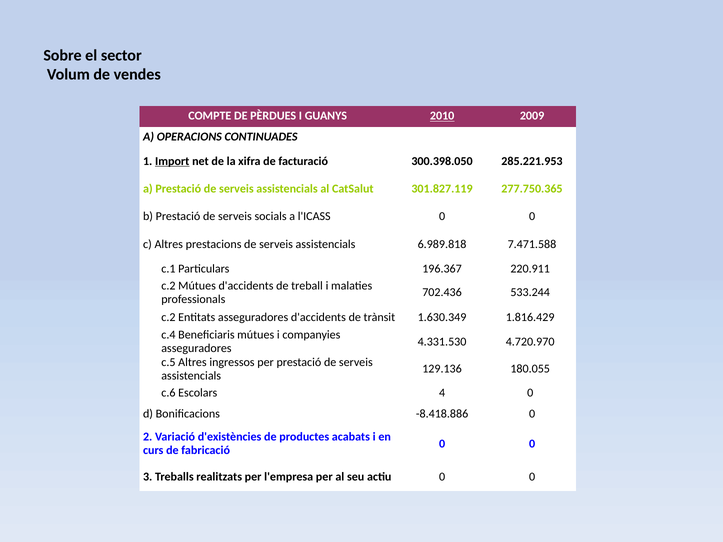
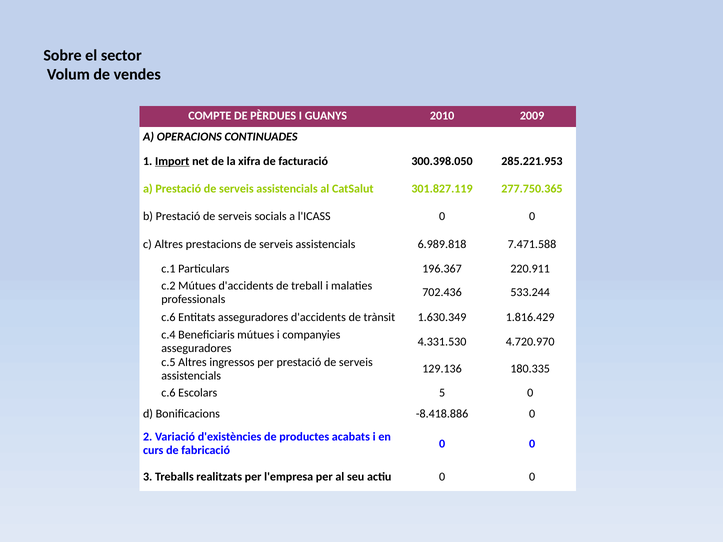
2010 underline: present -> none (442, 116)
c.2: c.2 -> c.6 (168, 317)
180.055: 180.055 -> 180.335 (530, 369)
4: 4 -> 5 (442, 393)
